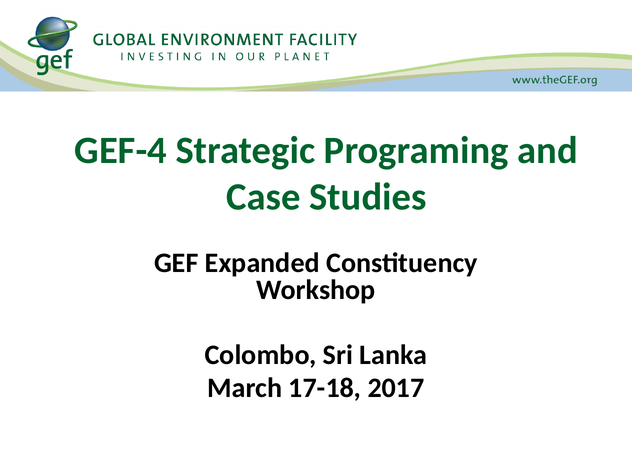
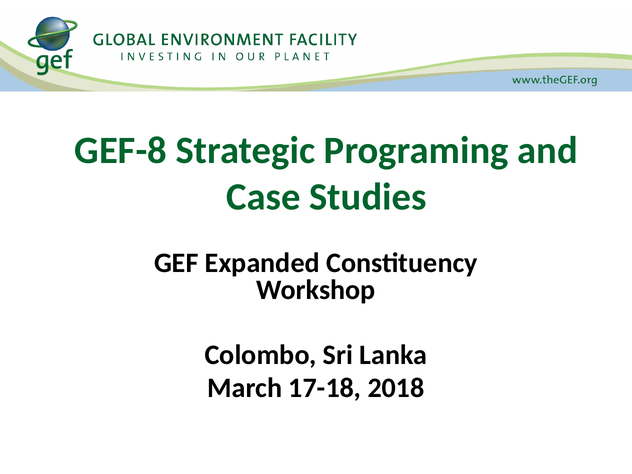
GEF-4: GEF-4 -> GEF-8 (121, 151)
2017: 2017 -> 2018 (396, 388)
